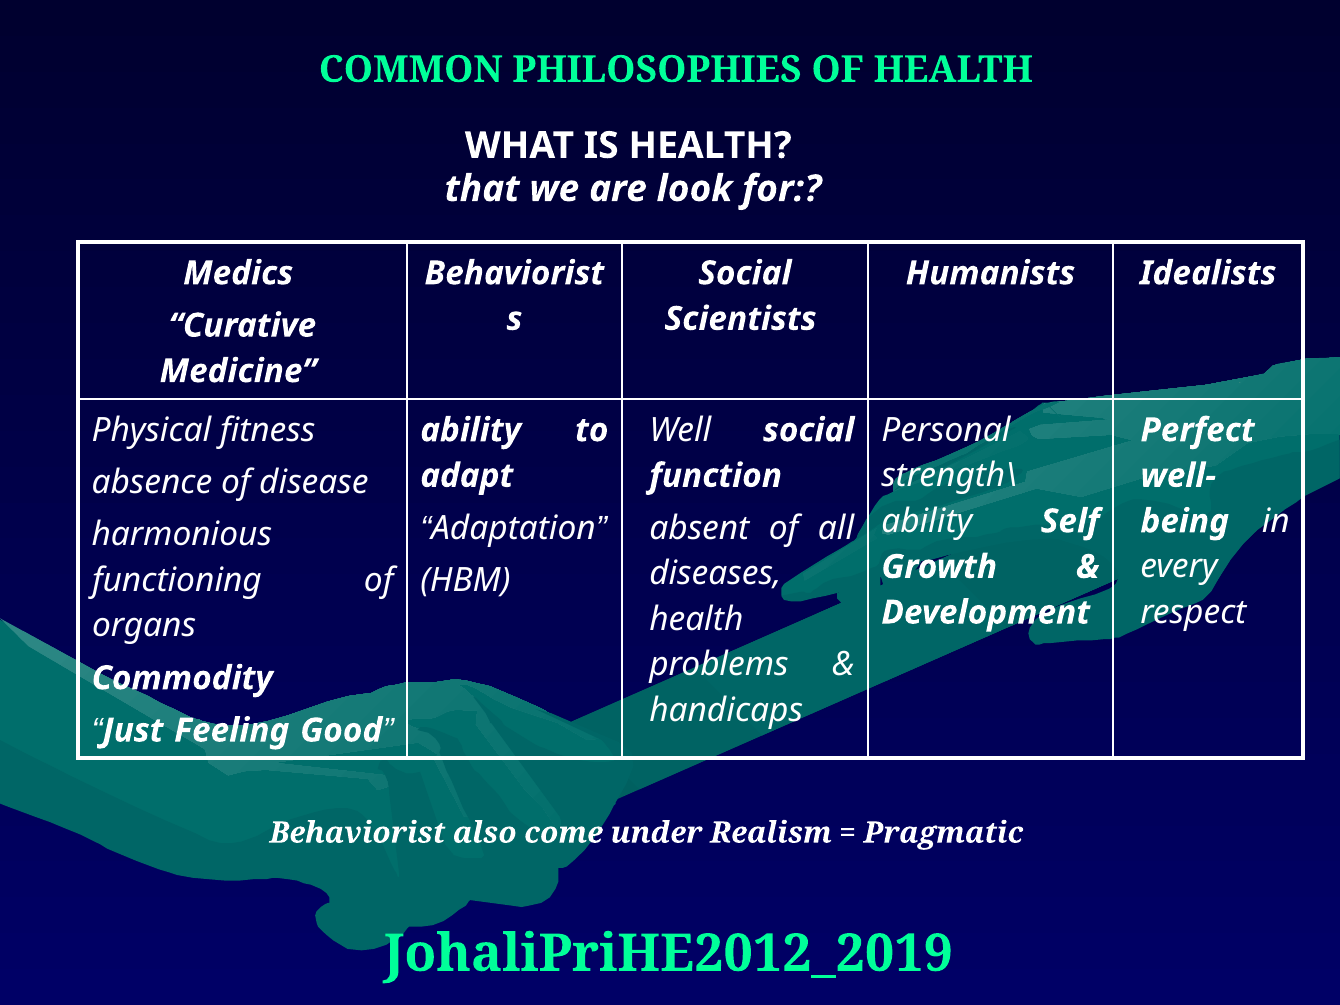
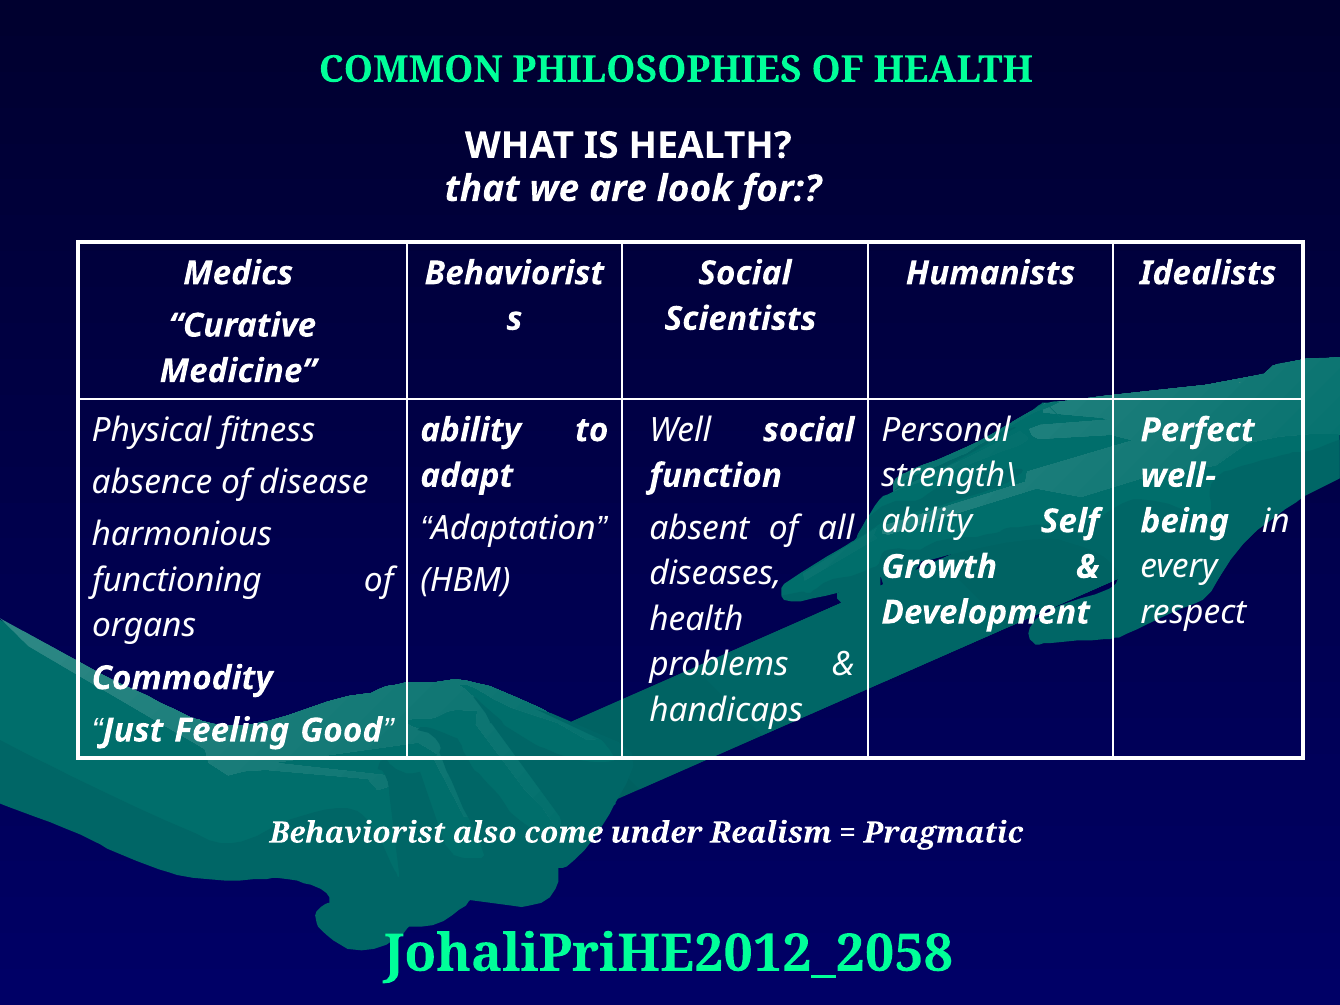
JohaliPriHE2012_2019: JohaliPriHE2012_2019 -> JohaliPriHE2012_2058 (668, 954)
